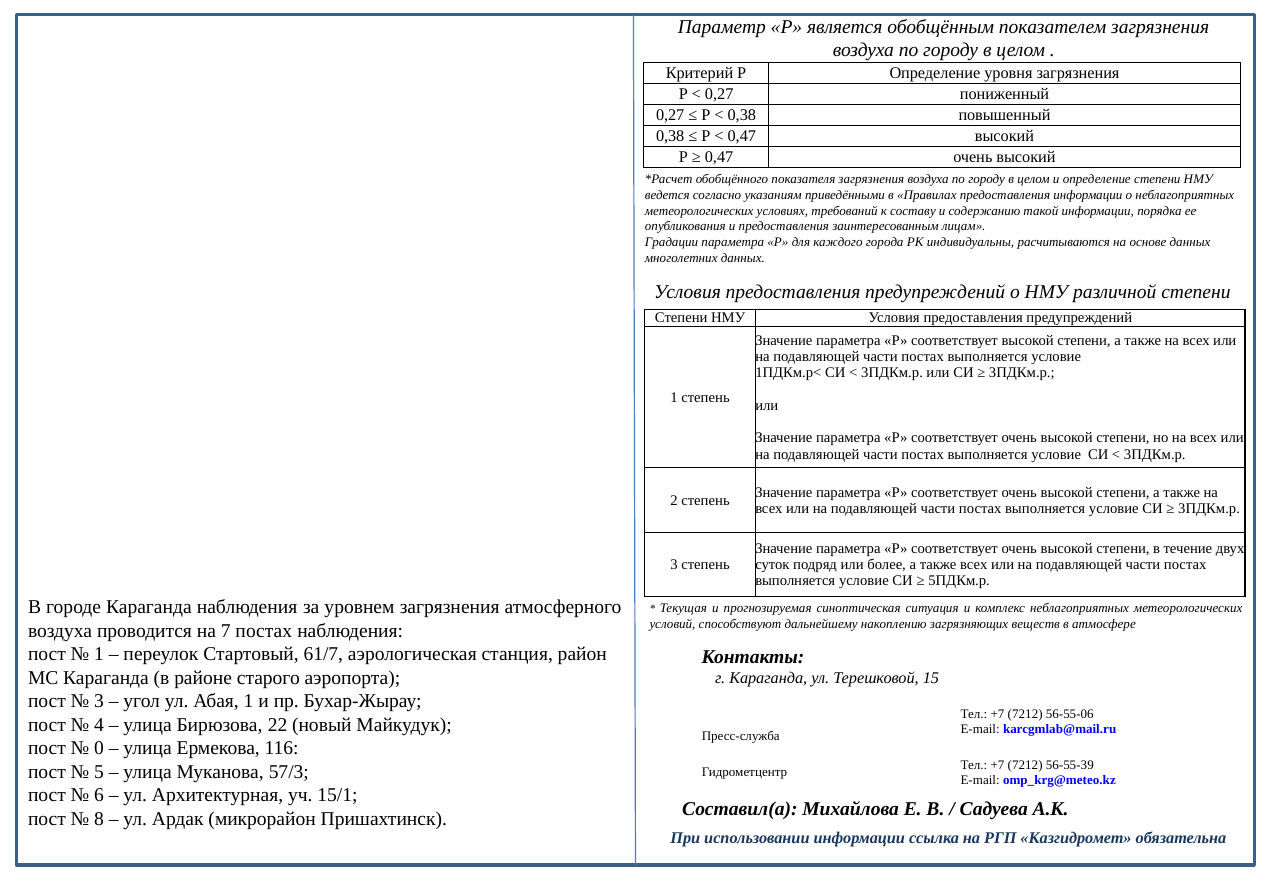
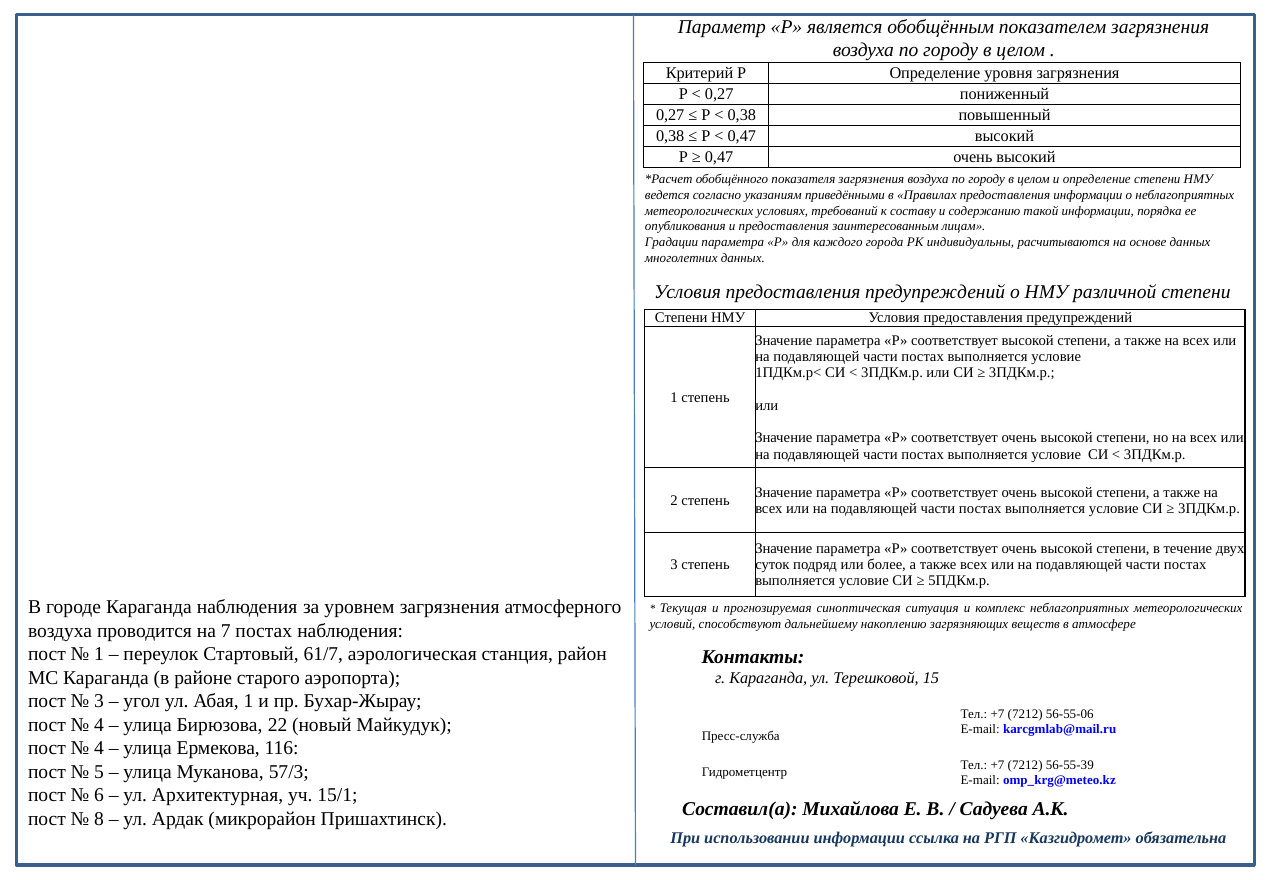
0: 0 -> 4 (99, 748)
